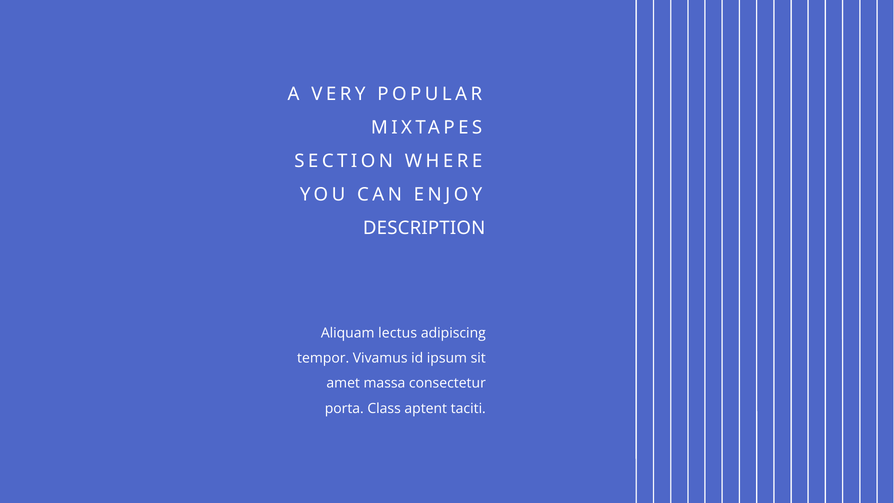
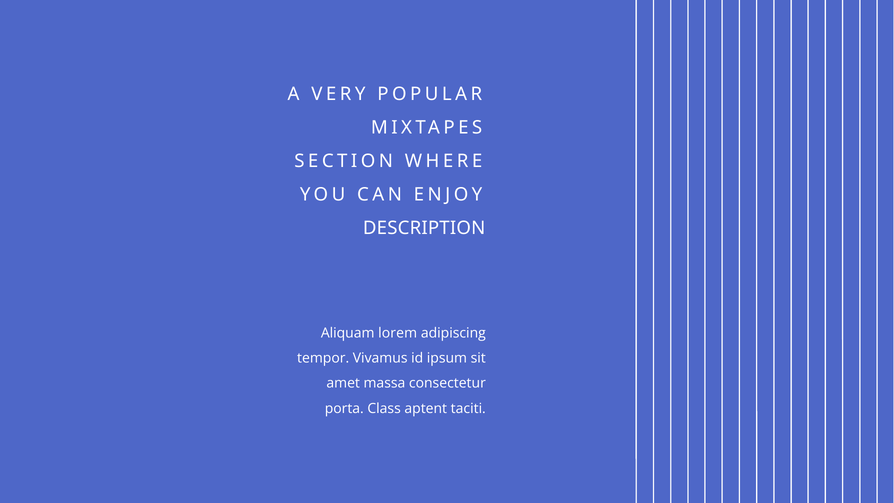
lectus: lectus -> lorem (398, 333)
